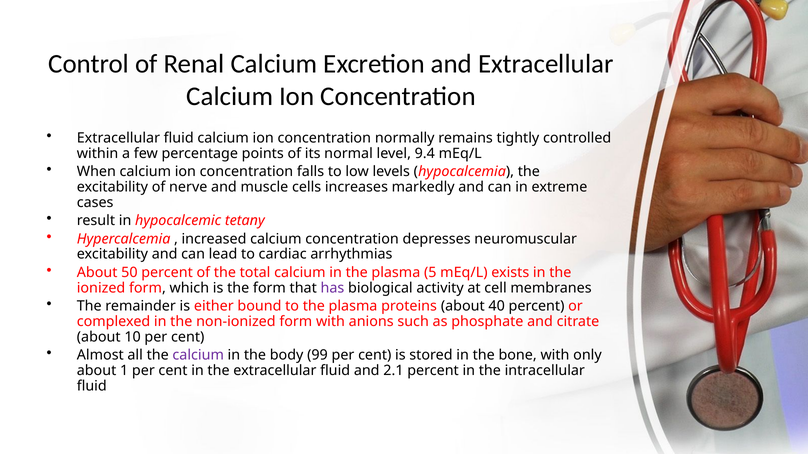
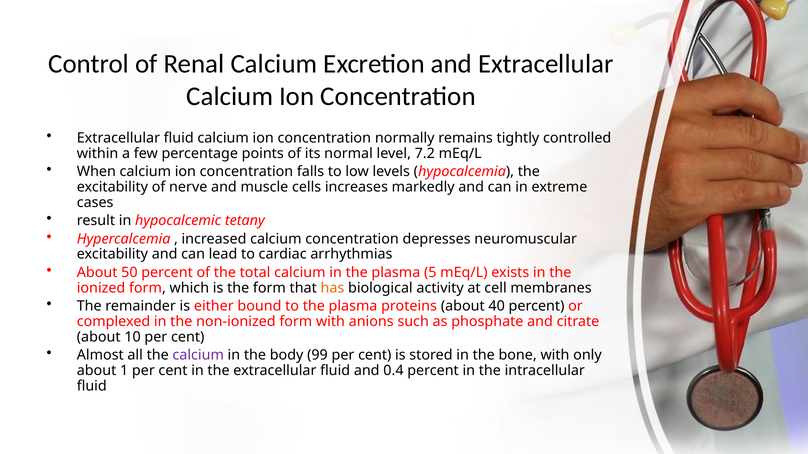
9.4: 9.4 -> 7.2 (425, 154)
has colour: purple -> orange (332, 288)
2.1: 2.1 -> 0.4 (393, 371)
